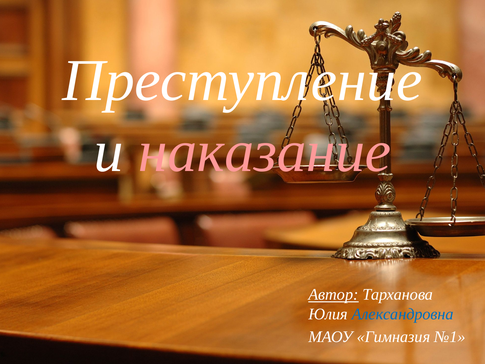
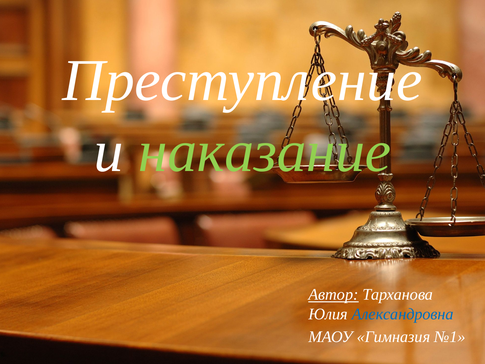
наказание colour: pink -> light green (265, 152)
